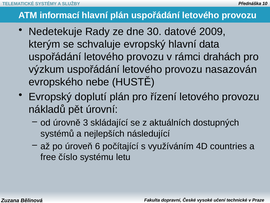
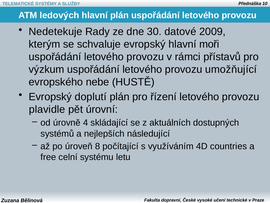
informací: informací -> ledových (59, 15)
data: data -> moři (209, 44)
drahách: drahách -> přístavů (222, 57)
nasazován: nasazován -> umožňující (231, 69)
nákladů: nákladů -> plavidle (47, 109)
3: 3 -> 4 (86, 123)
6: 6 -> 8 (98, 146)
číslo: číslo -> celní (68, 157)
